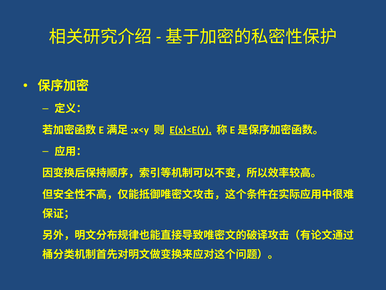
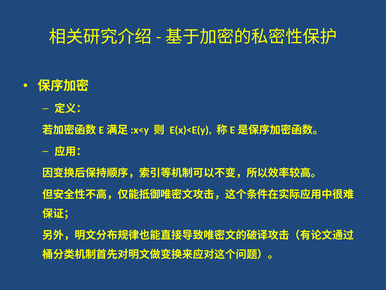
E(x)<E(y underline: present -> none (191, 130)
